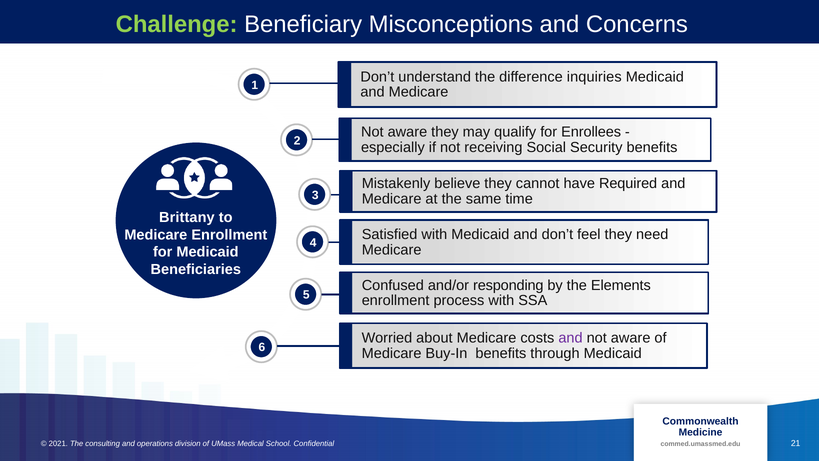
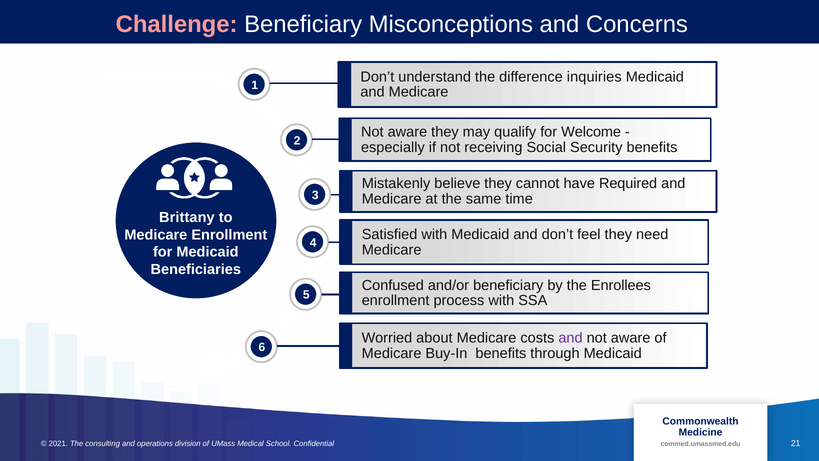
Challenge colour: light green -> pink (177, 24)
Enrollees: Enrollees -> Welcome (591, 132)
and/or responding: responding -> beneficiary (508, 285)
Elements: Elements -> Enrollees (621, 285)
